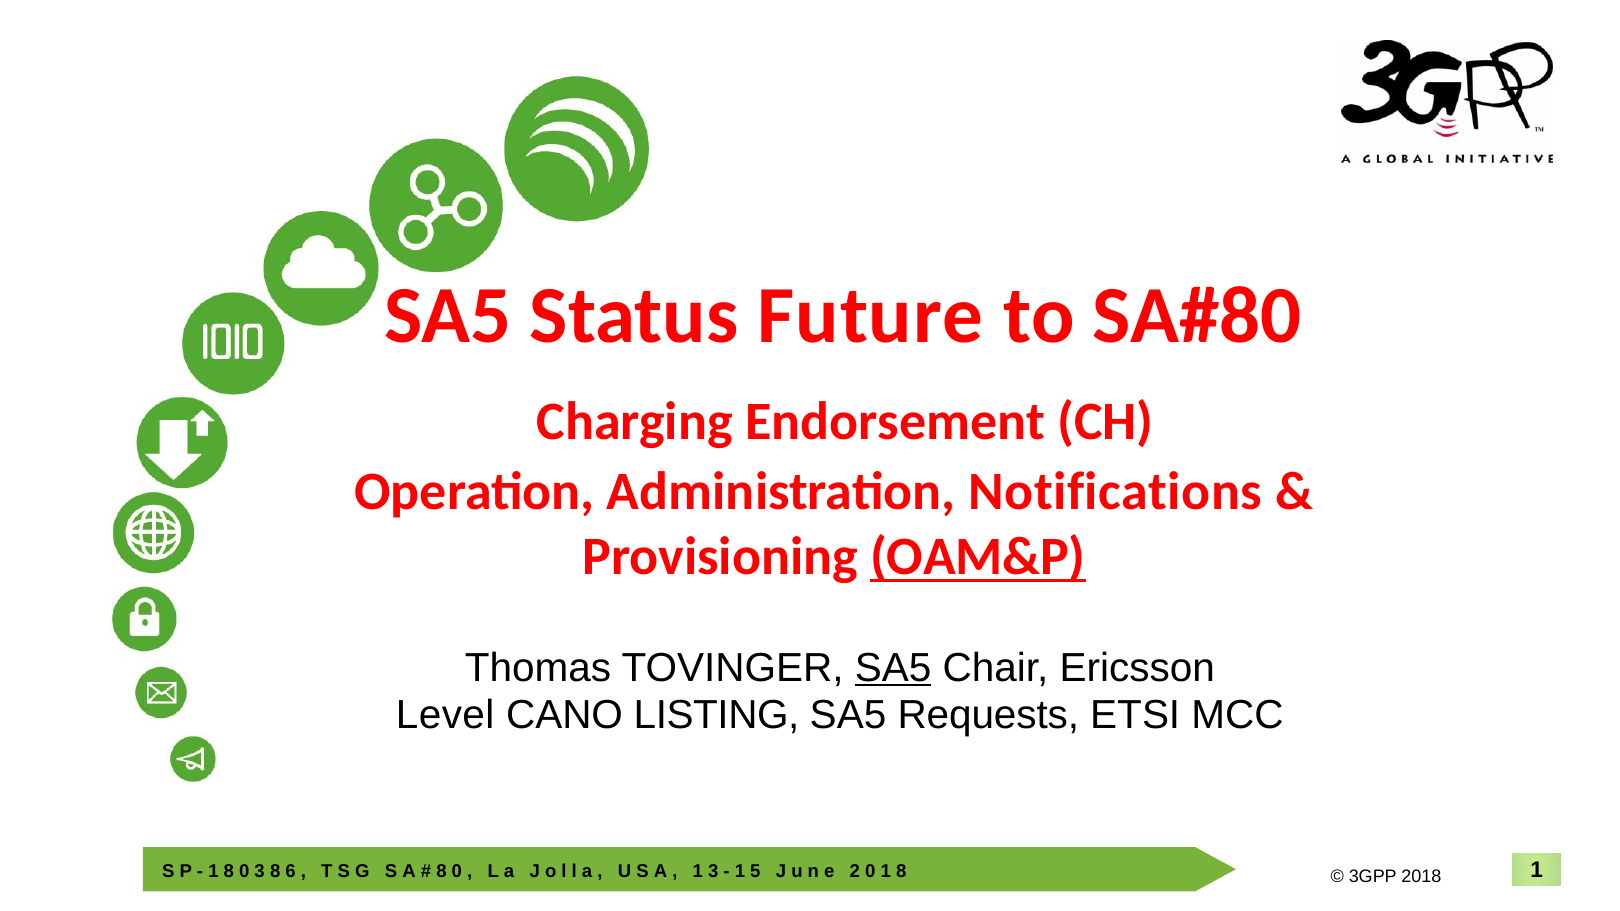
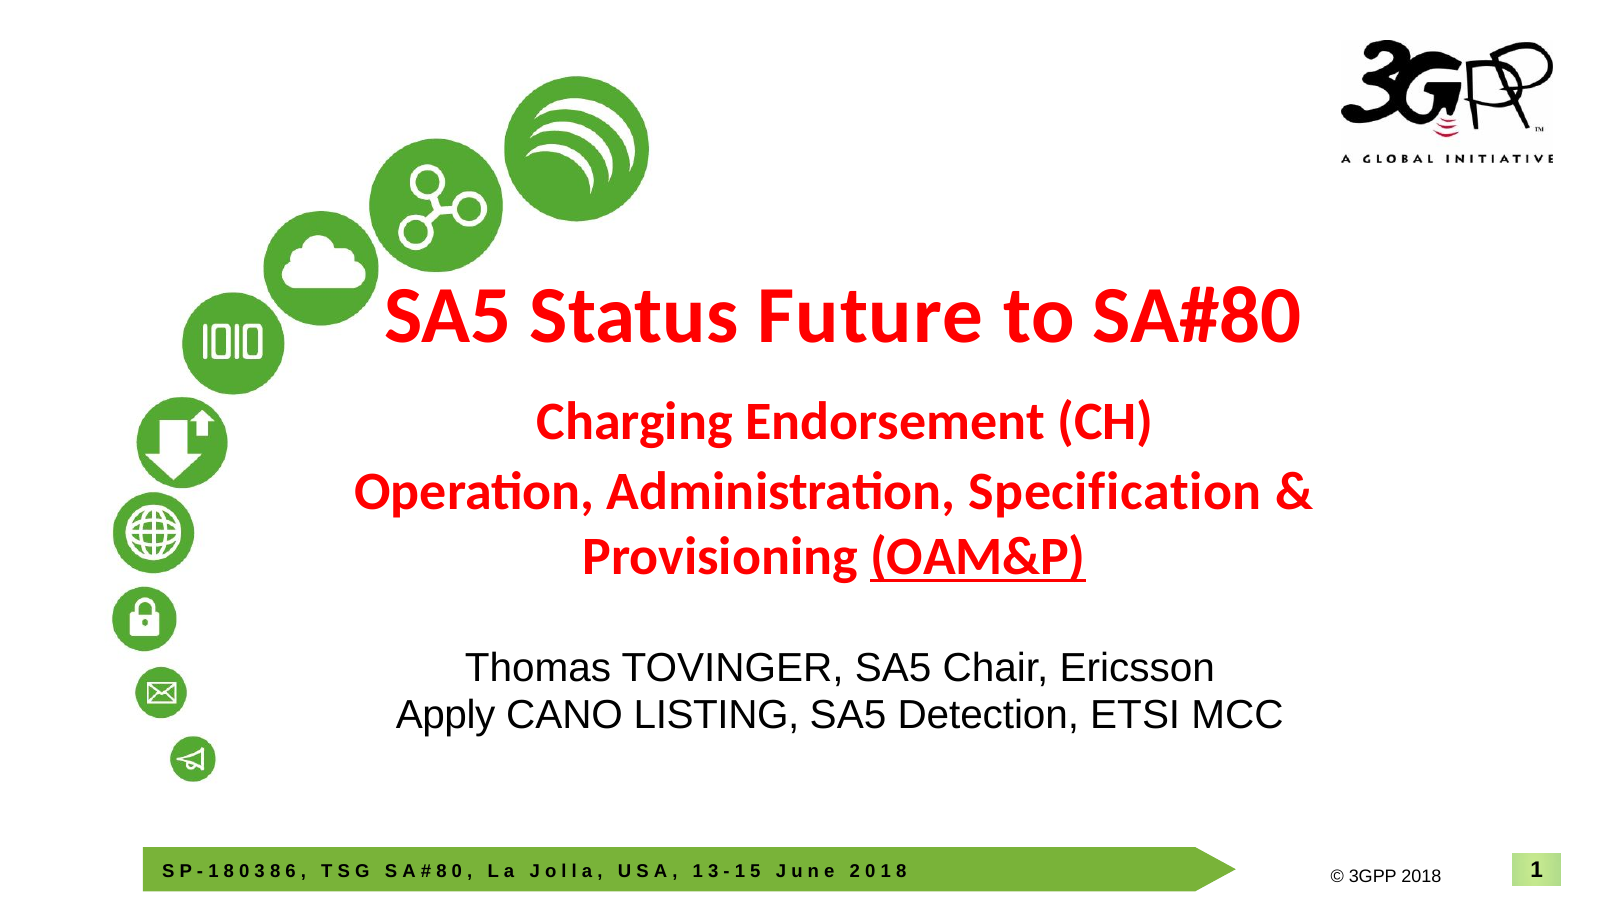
Notifications: Notifications -> Specification (1115, 492)
SA5 underline: present -> none (893, 668)
Level: Level -> Apply (446, 715)
Requests: Requests -> Detection (988, 715)
